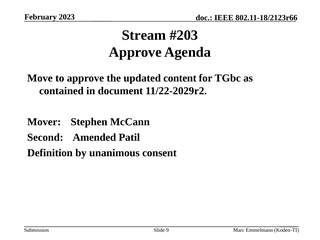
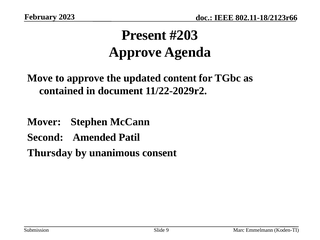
Stream: Stream -> Present (144, 35)
Definition: Definition -> Thursday (50, 153)
